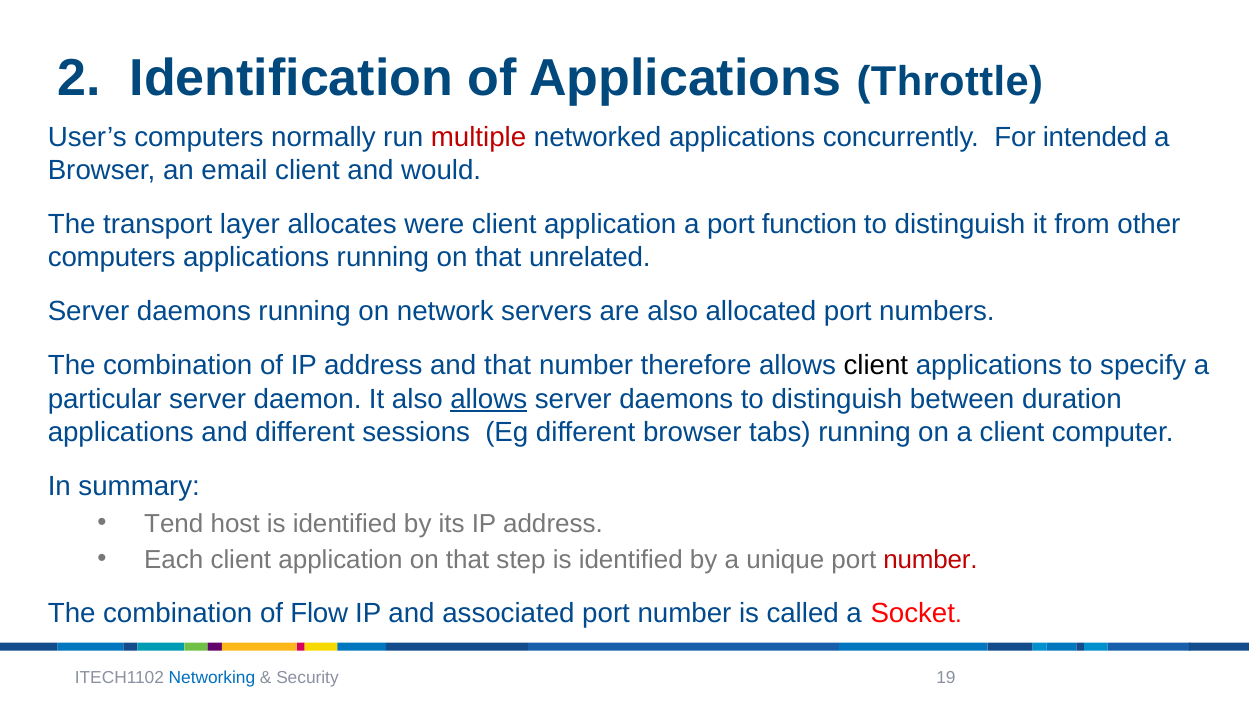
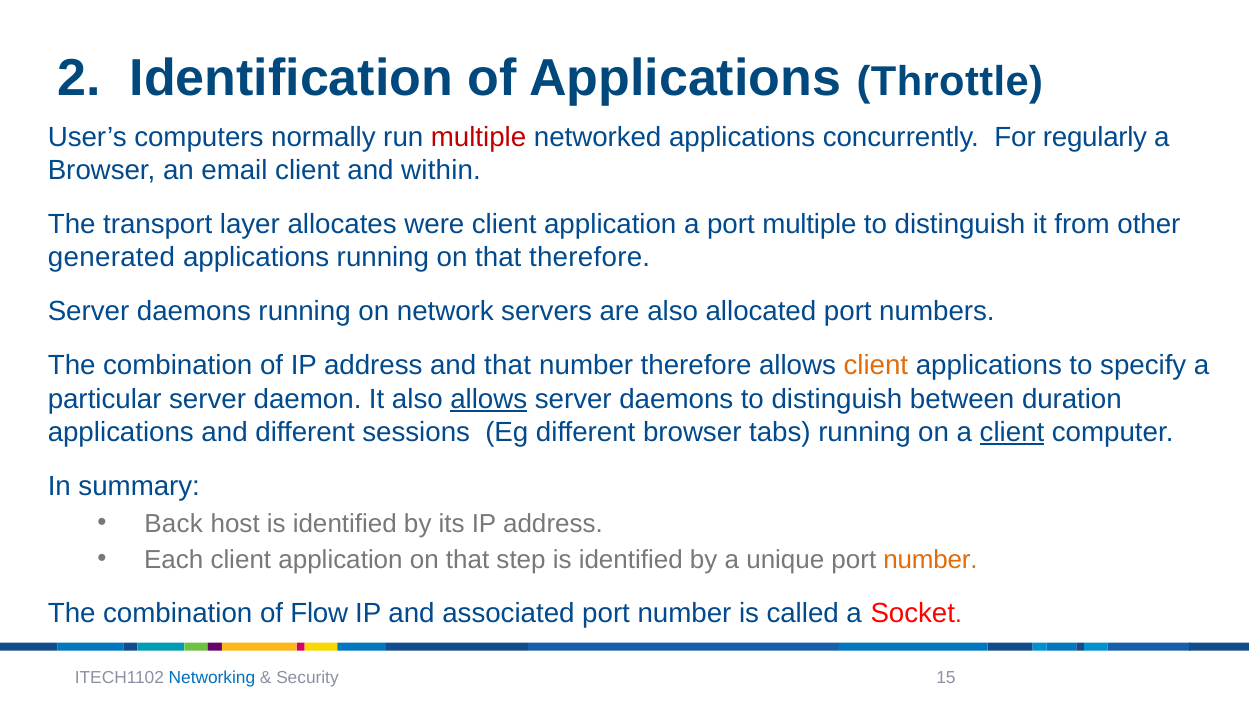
intended: intended -> regularly (1095, 137)
would: would -> within (441, 170)
port function: function -> multiple (809, 224)
computers: computers -> generated (111, 258)
that unrelated: unrelated -> therefore (590, 258)
client colour: black -> orange (876, 366)
client underline: none -> present (1012, 433)
Tend: Tend -> Back (174, 524)
number colour: red -> orange (930, 560)
19: 19 -> 15 (946, 678)
